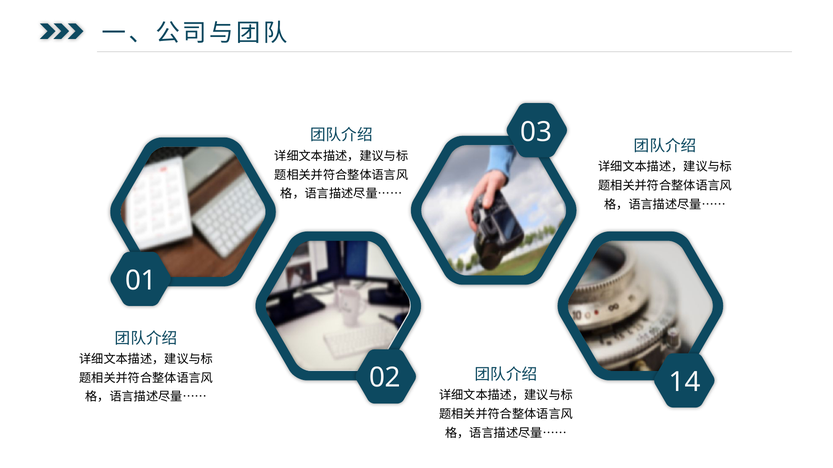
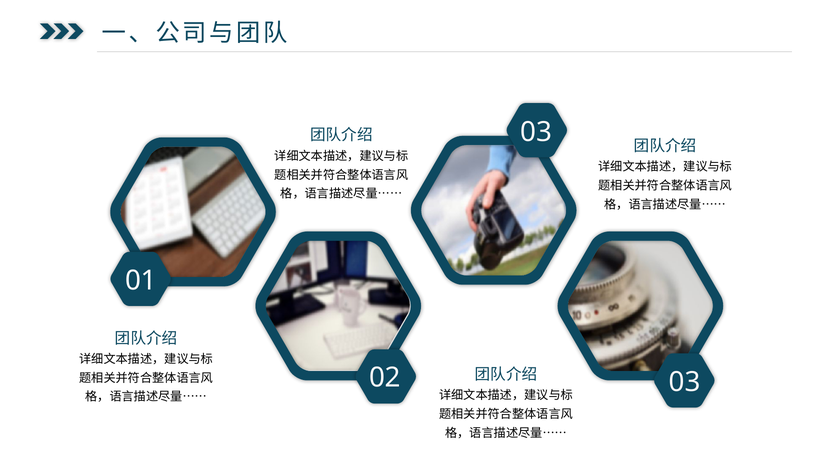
02 14: 14 -> 03 (685, 383)
